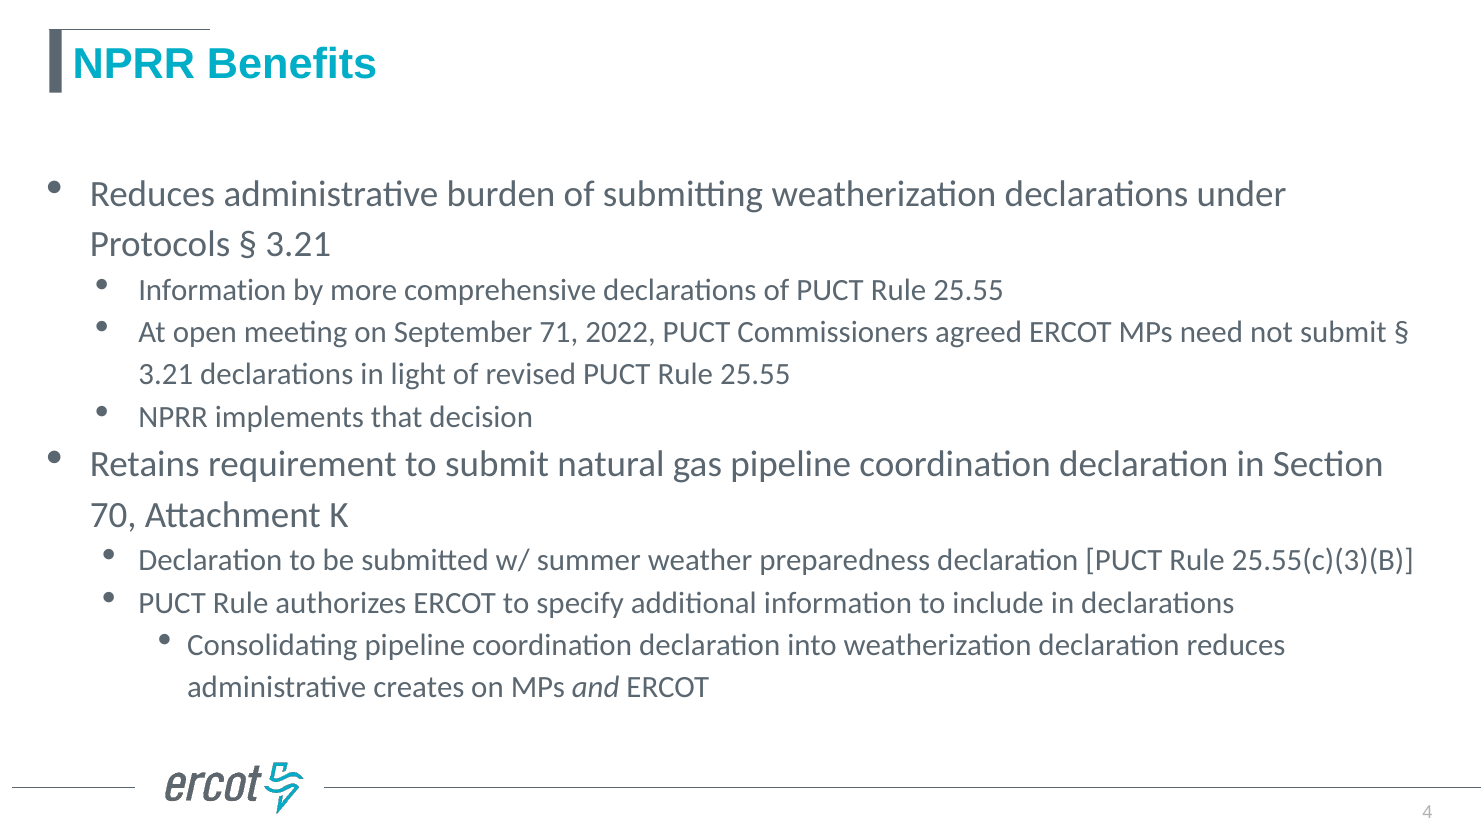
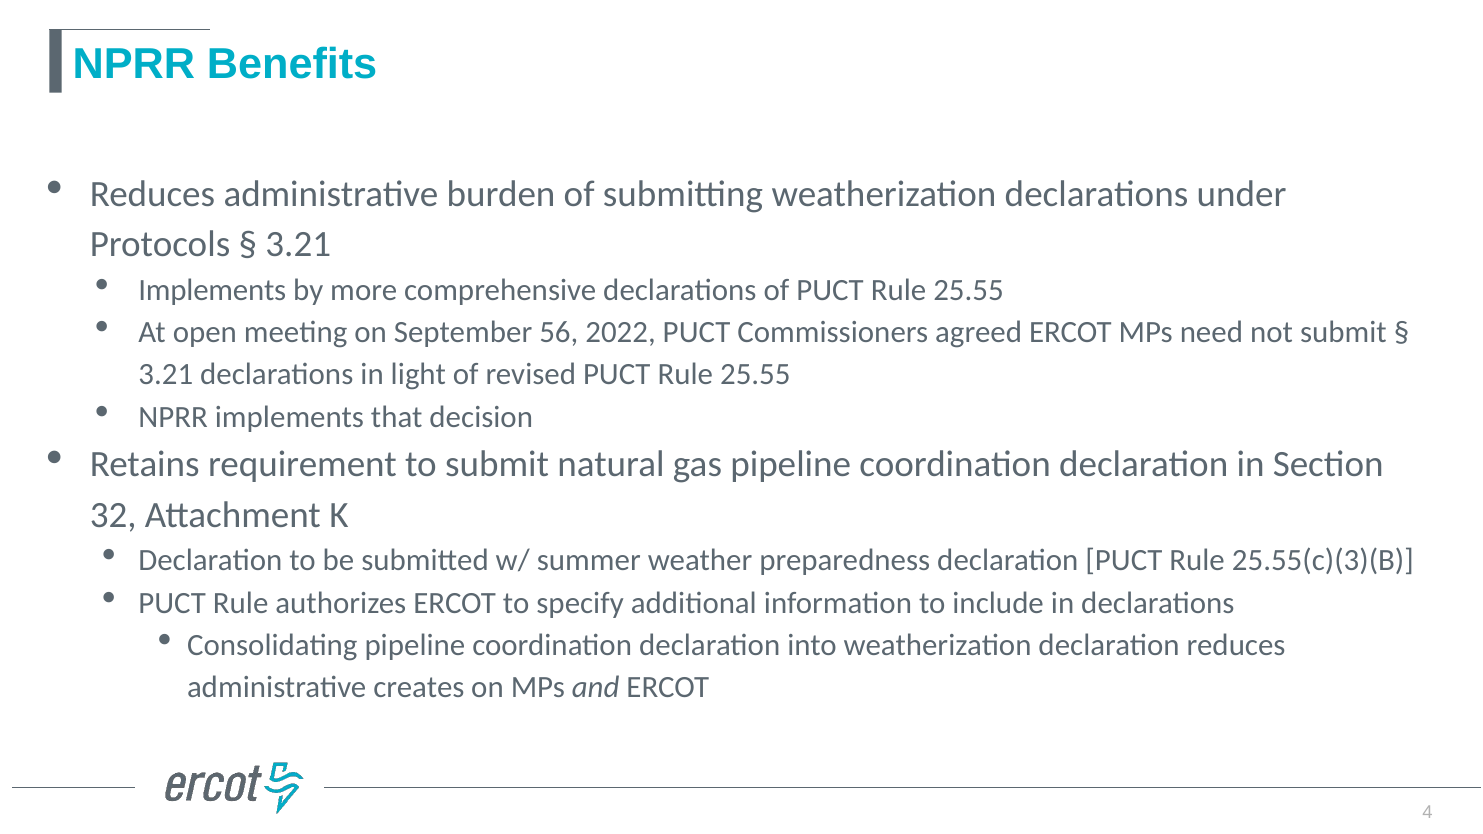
Information: Information -> Implements (212, 290)
71: 71 -> 56 (559, 333)
70: 70 -> 32 (113, 515)
